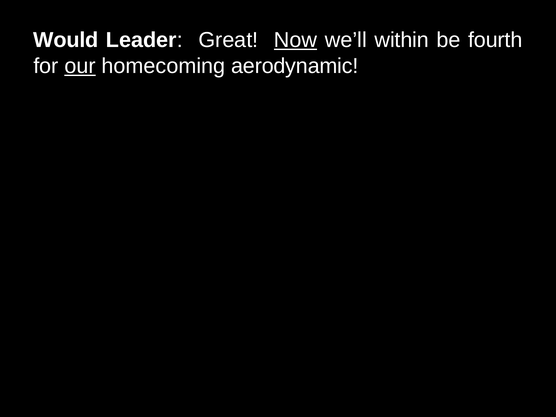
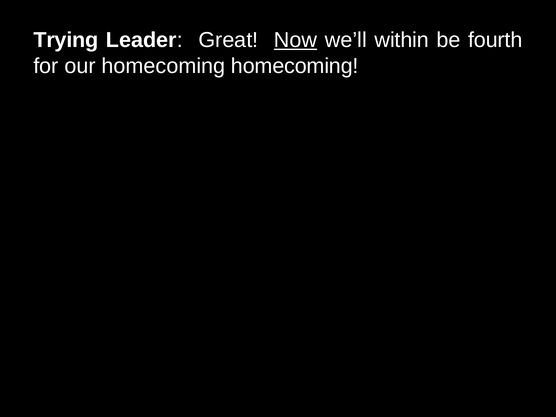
Would: Would -> Trying (66, 40)
our underline: present -> none (80, 66)
homecoming aerodynamic: aerodynamic -> homecoming (295, 66)
